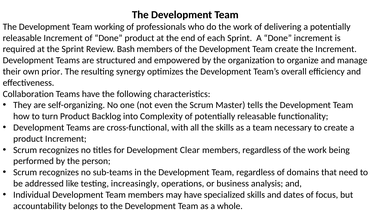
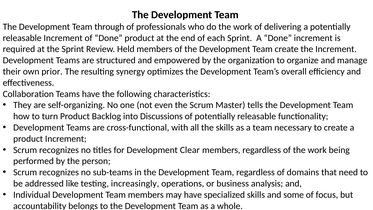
working: working -> through (109, 27)
Bash: Bash -> Held (126, 49)
Complexity: Complexity -> Discussions (161, 116)
dates: dates -> some (294, 195)
